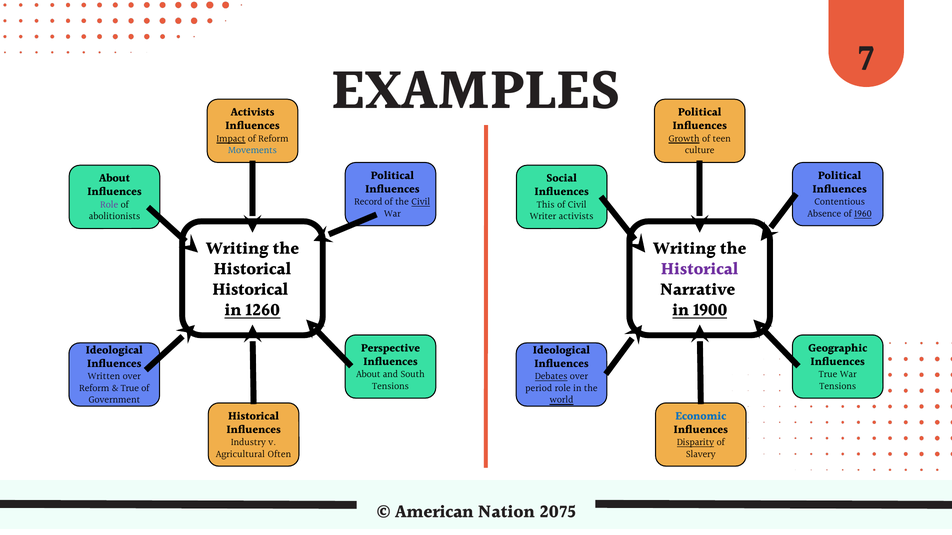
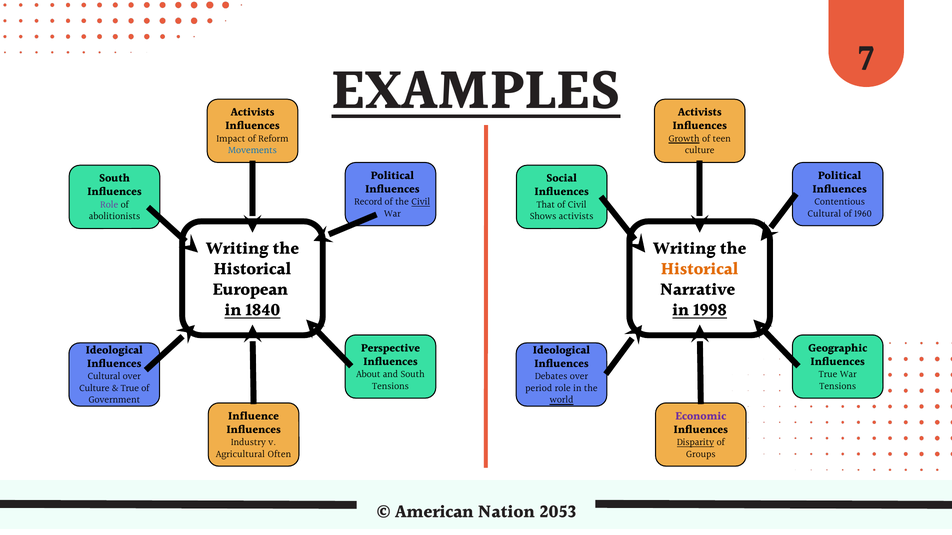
EXAMPLES underline: none -> present (476, 92)
Political: Political -> Activists (700, 113)
Impact underline: present -> none (231, 139)
About: About -> South (115, 179)
This: This -> That (546, 205)
Absence: Absence -> Cultural (824, 214)
1960 underline: present -> none (863, 214)
Writer: Writer -> Shows (543, 217)
Historical colour: purple -> orange (700, 270)
Historical: Historical -> European (250, 290)
1260: 1260 -> 1840 (263, 311)
1900: 1900 -> 1998 (710, 311)
Written: Written -> Cultural (104, 377)
Debates underline: present -> none (551, 377)
Reform: Reform -> Culture (94, 389)
Historical: Historical -> Influence (254, 417)
Economic colour: blue -> purple (701, 417)
Slavery: Slavery -> Groups (701, 455)
2075: 2075 -> 2053 (558, 513)
